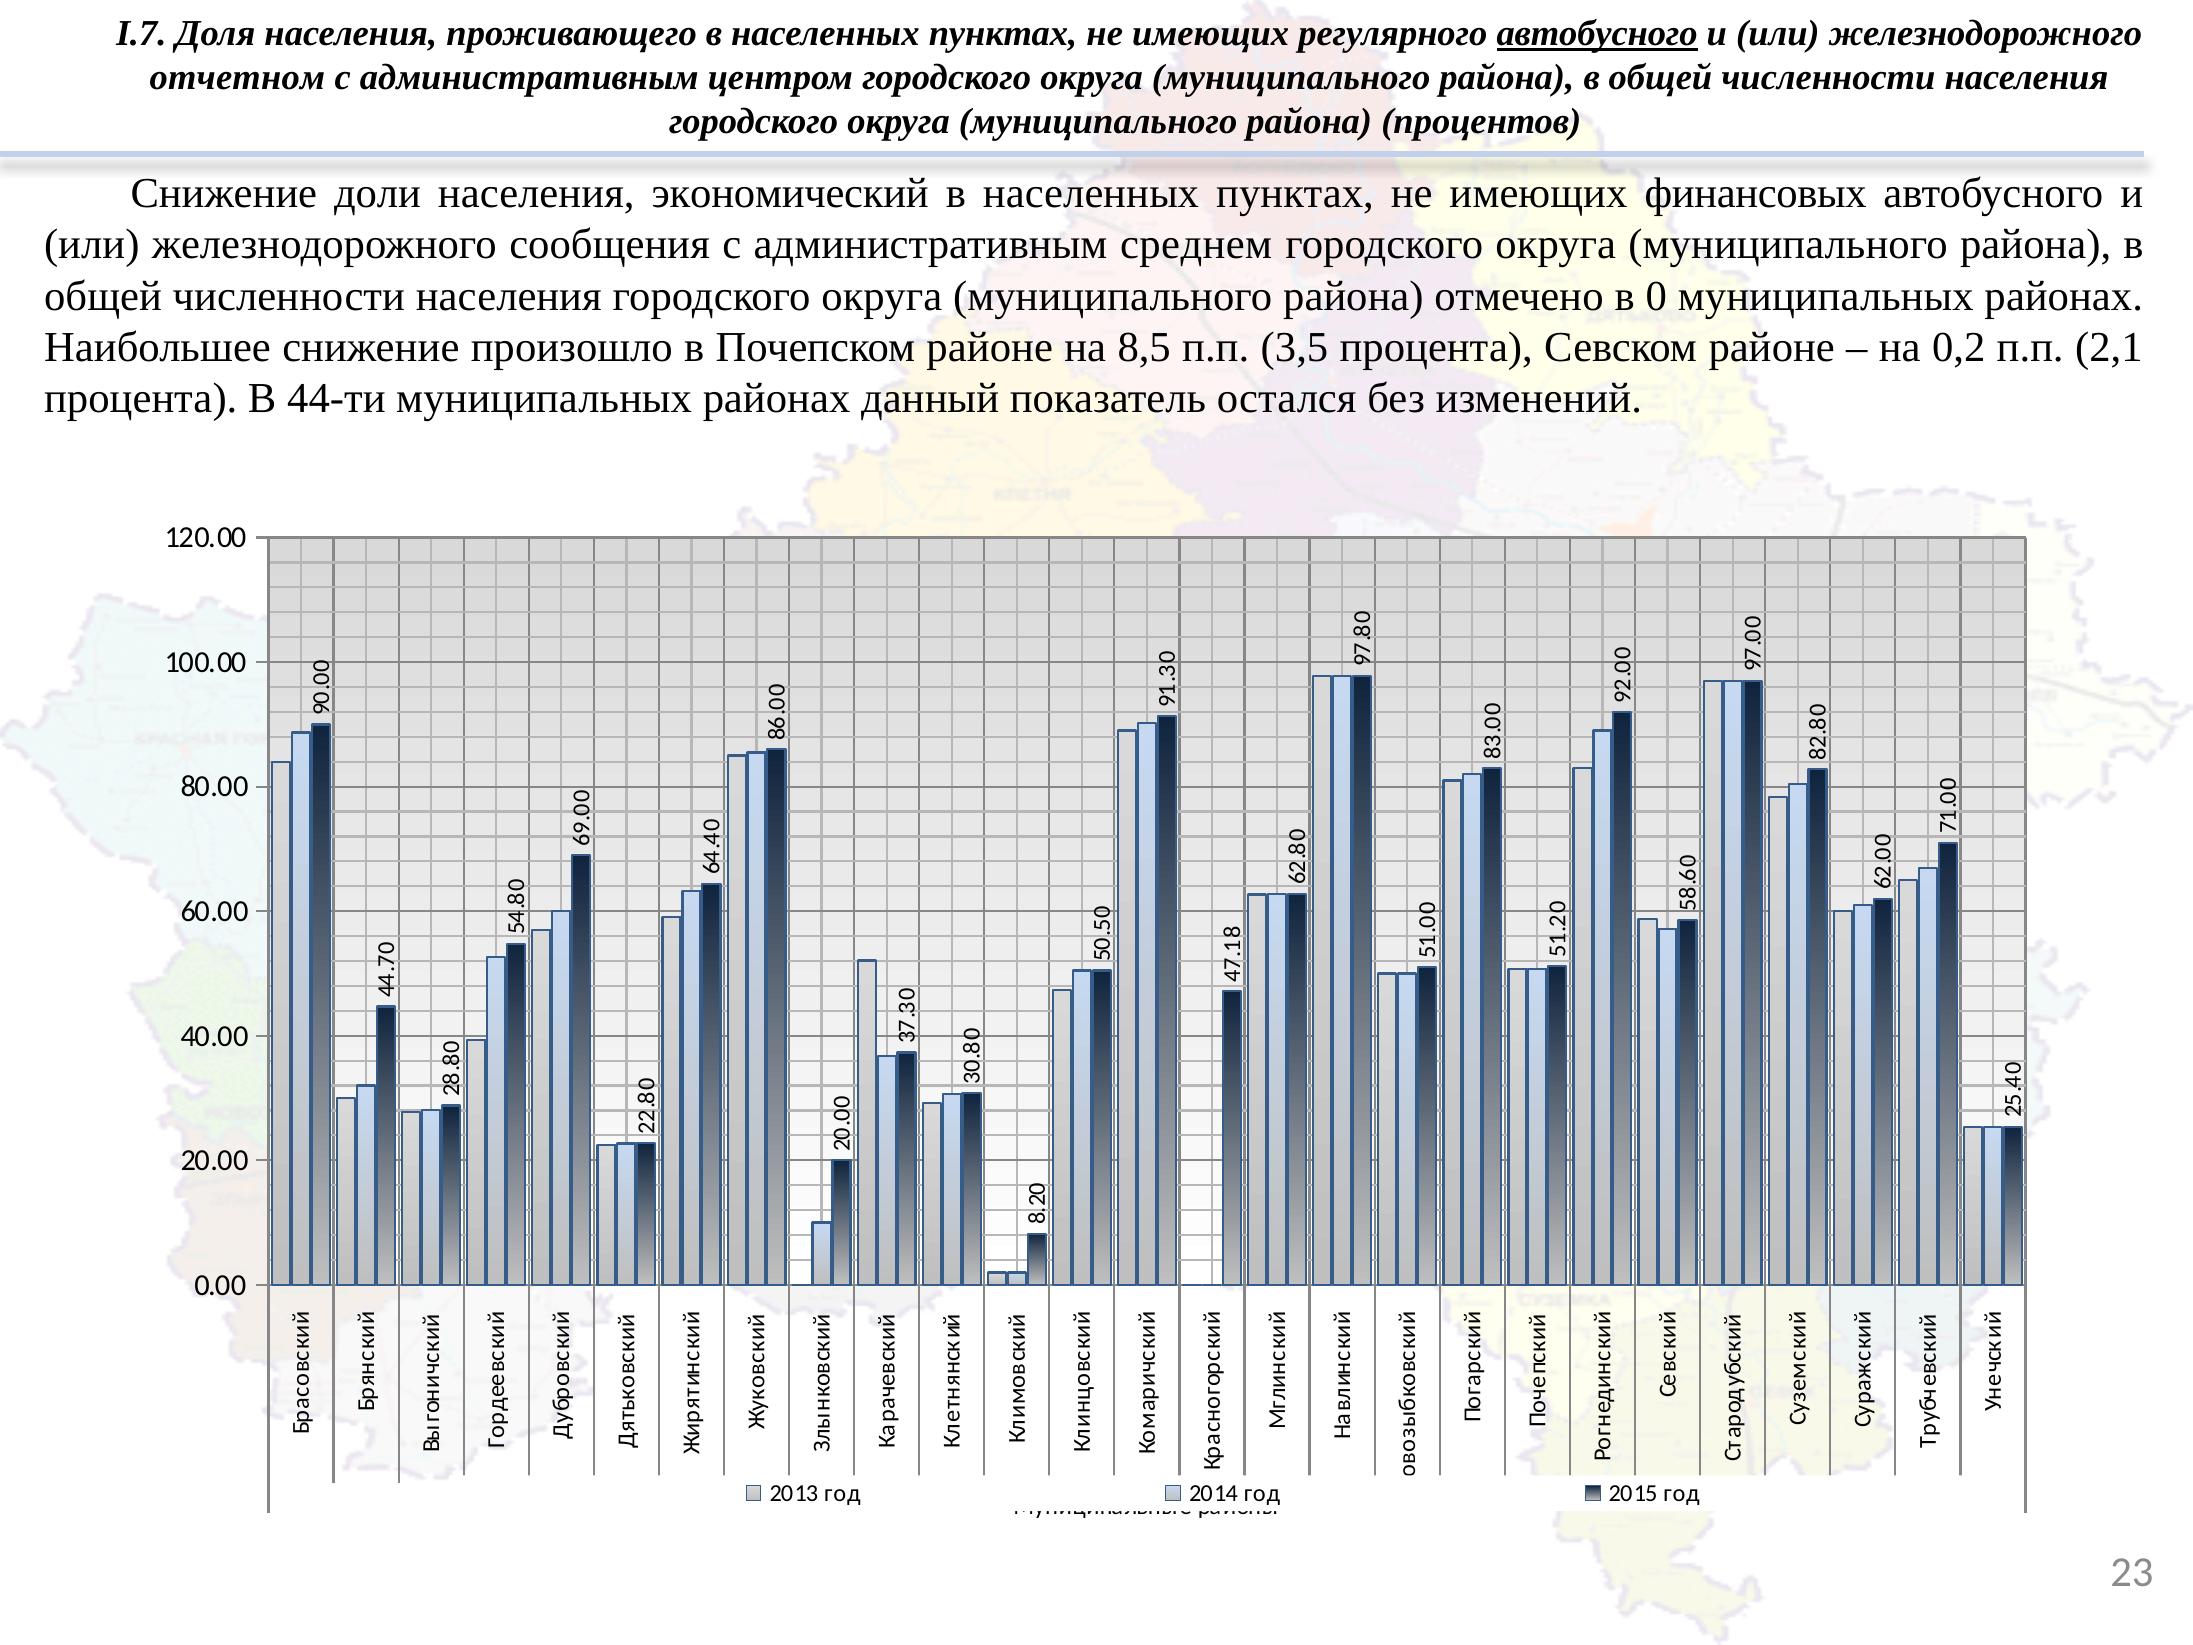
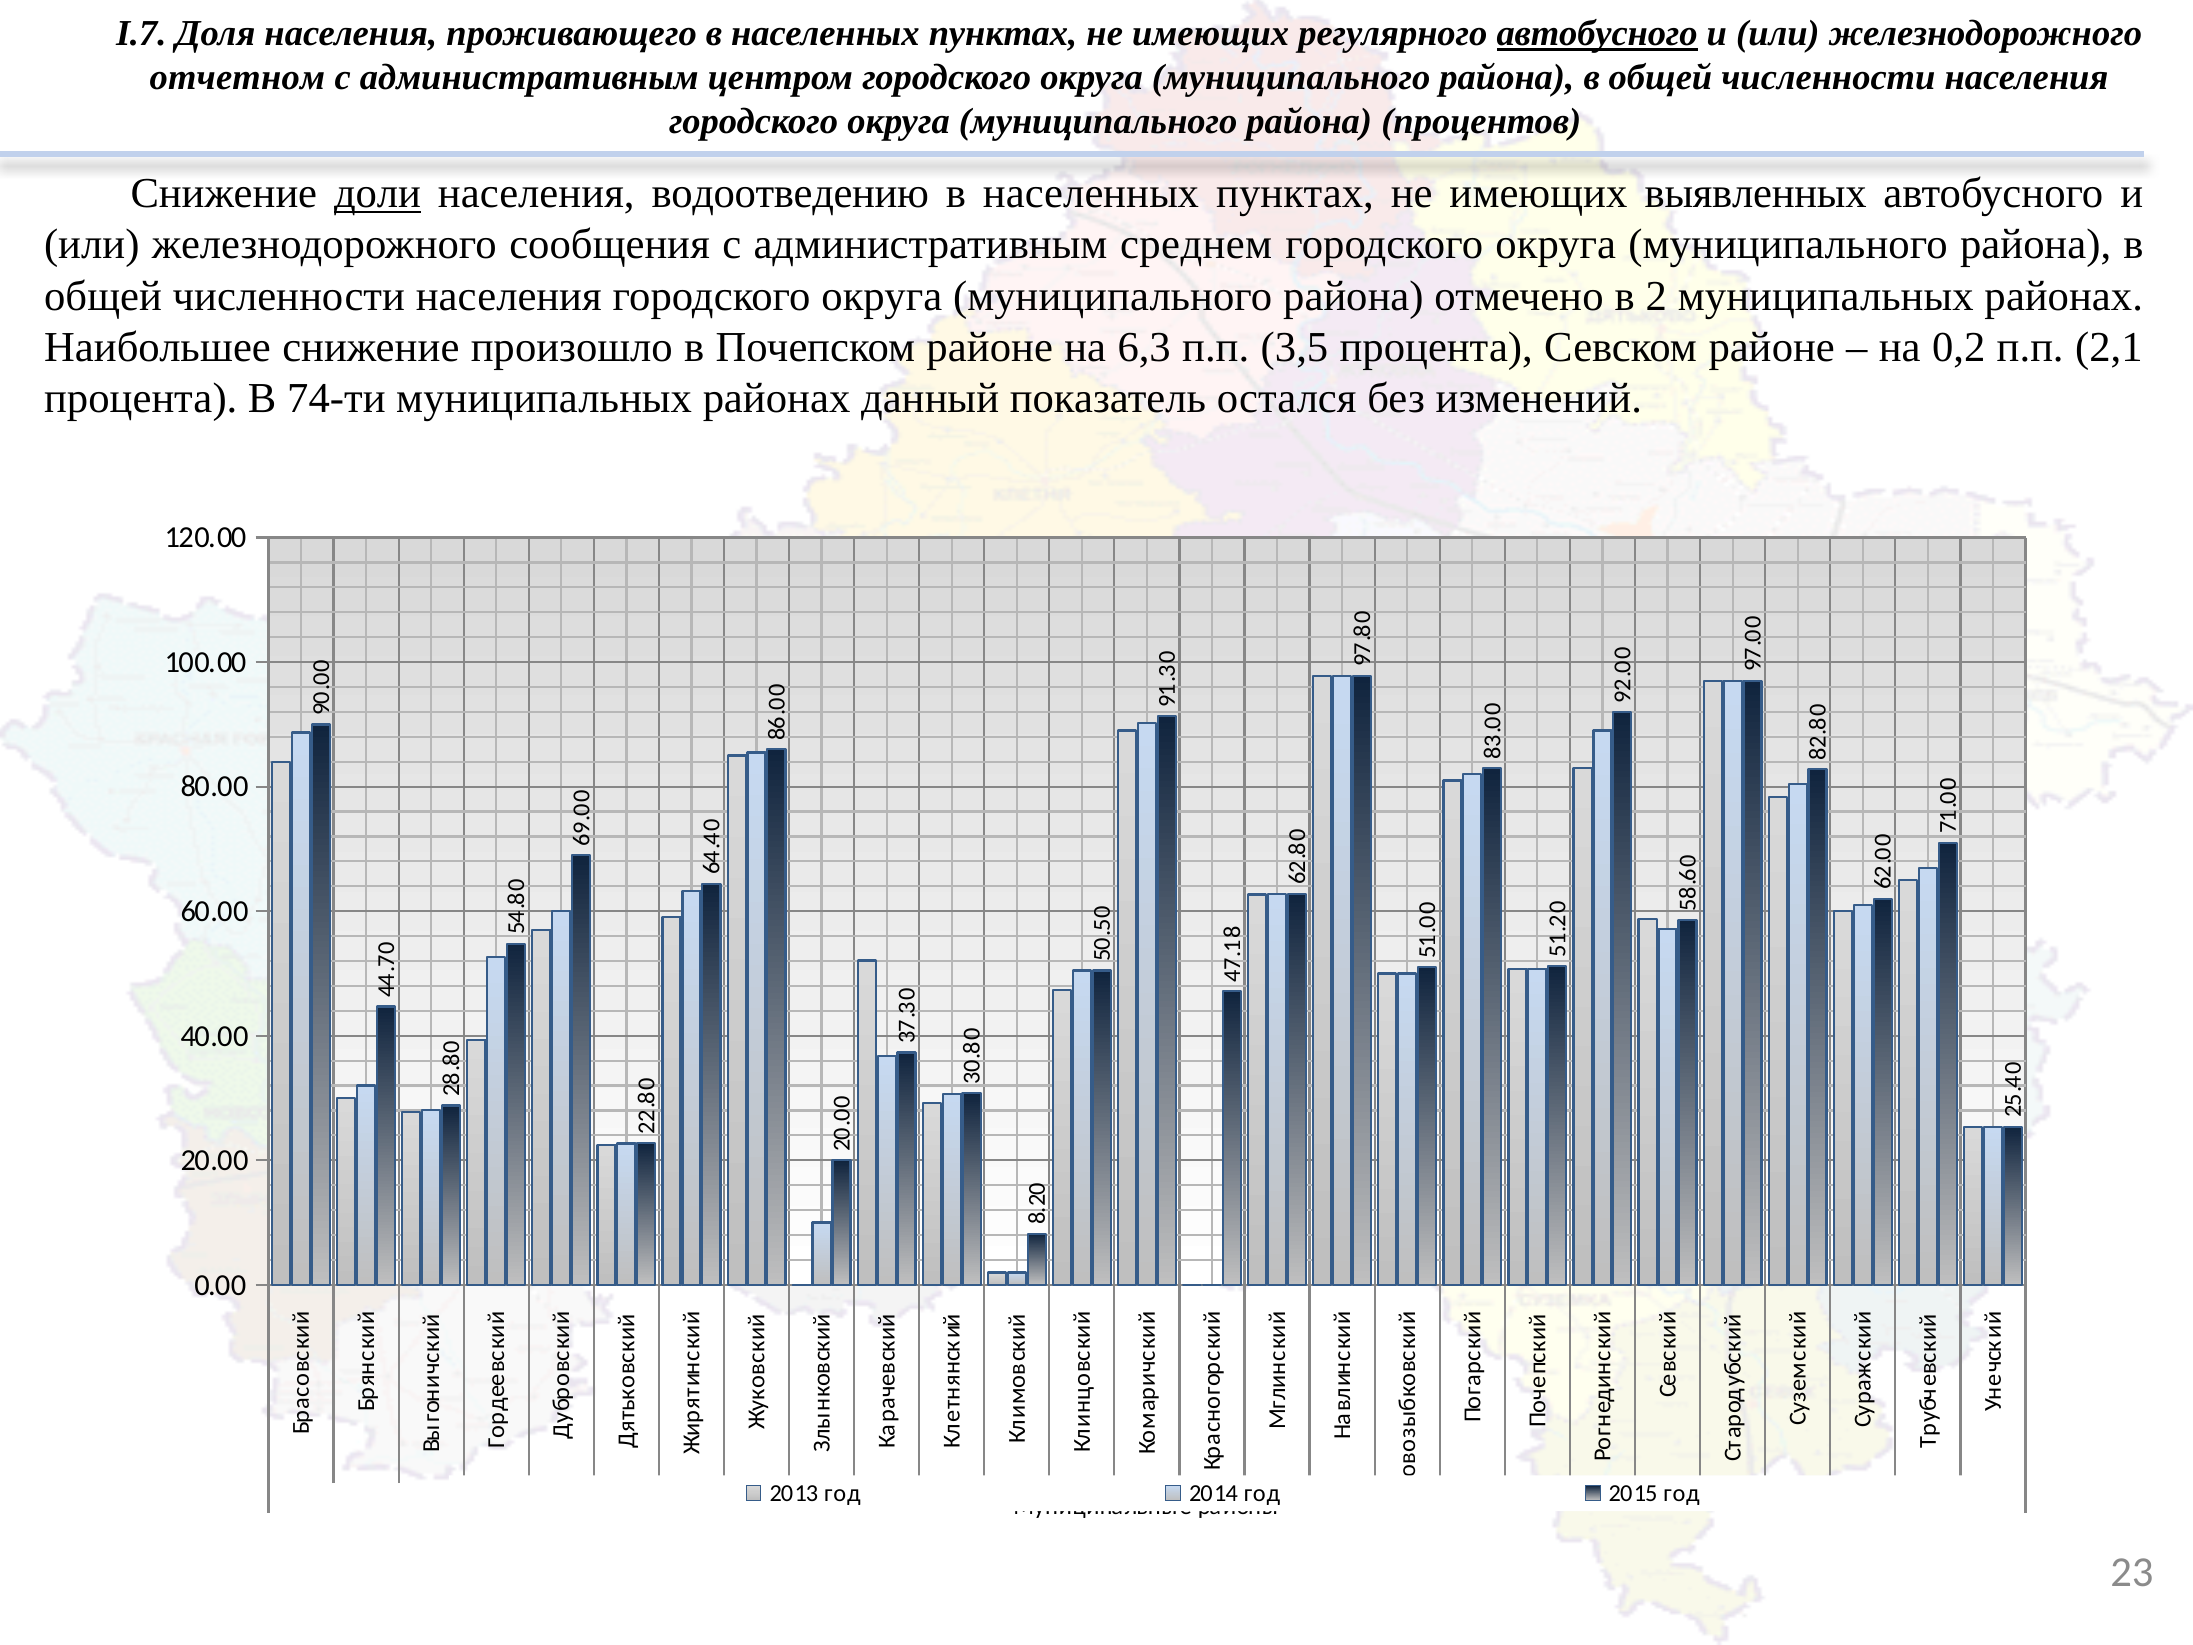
доли underline: none -> present (377, 194)
экономический: экономический -> водоотведению (790, 194)
финансовых: финансовых -> выявленных (1756, 194)
в 0: 0 -> 2 (1656, 296)
8,5: 8,5 -> 6,3 (1144, 347)
44-ти: 44-ти -> 74-ти (336, 398)
